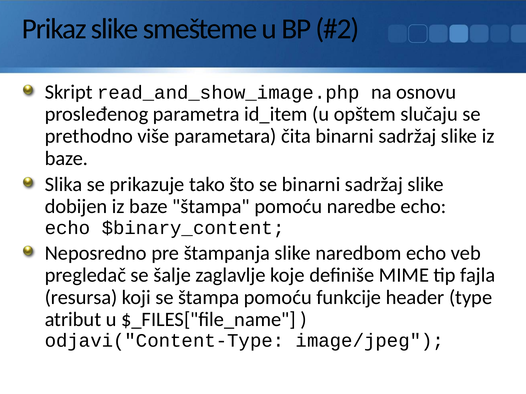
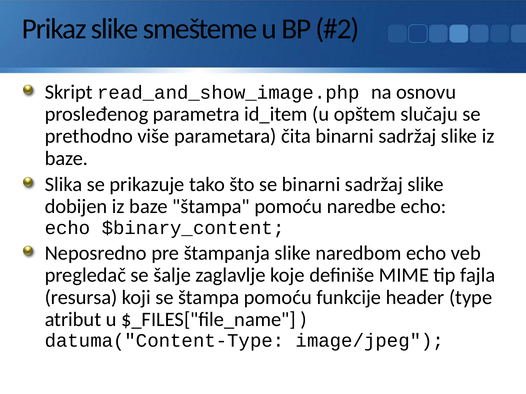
odjavi("Content-Type: odjavi("Content-Type -> datuma("Content-Type (164, 341)
